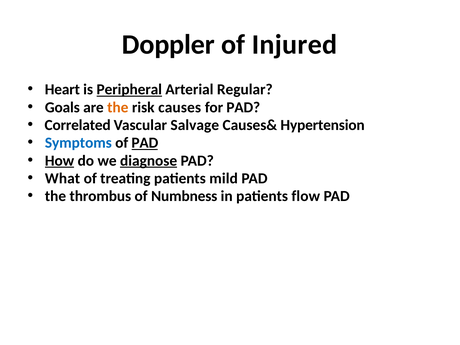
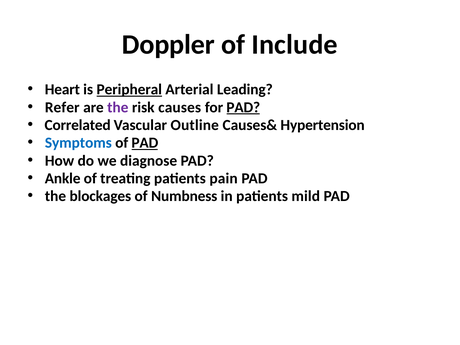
Injured: Injured -> Include (295, 45)
Regular: Regular -> Leading (245, 90)
Goals: Goals -> Refer (62, 107)
the colour: orange -> purple (118, 107)
PAD underline: none -> present (243, 107)
Salvage: Salvage -> Outline (195, 125)
How underline: present -> none (60, 161)
diagnose underline: present -> none (149, 161)
What: What -> Ankle (63, 178)
mild: mild -> pain (224, 178)
thrombus: thrombus -> blockages (100, 196)
flow: flow -> mild (306, 196)
